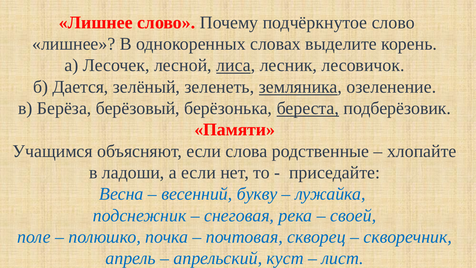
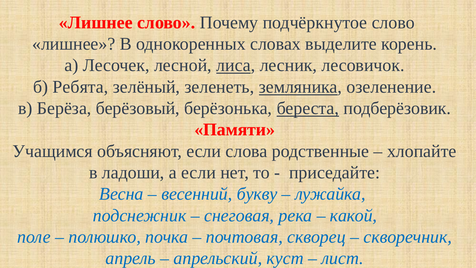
Дается: Дается -> Ребята (80, 87)
своей: своей -> какой (353, 215)
